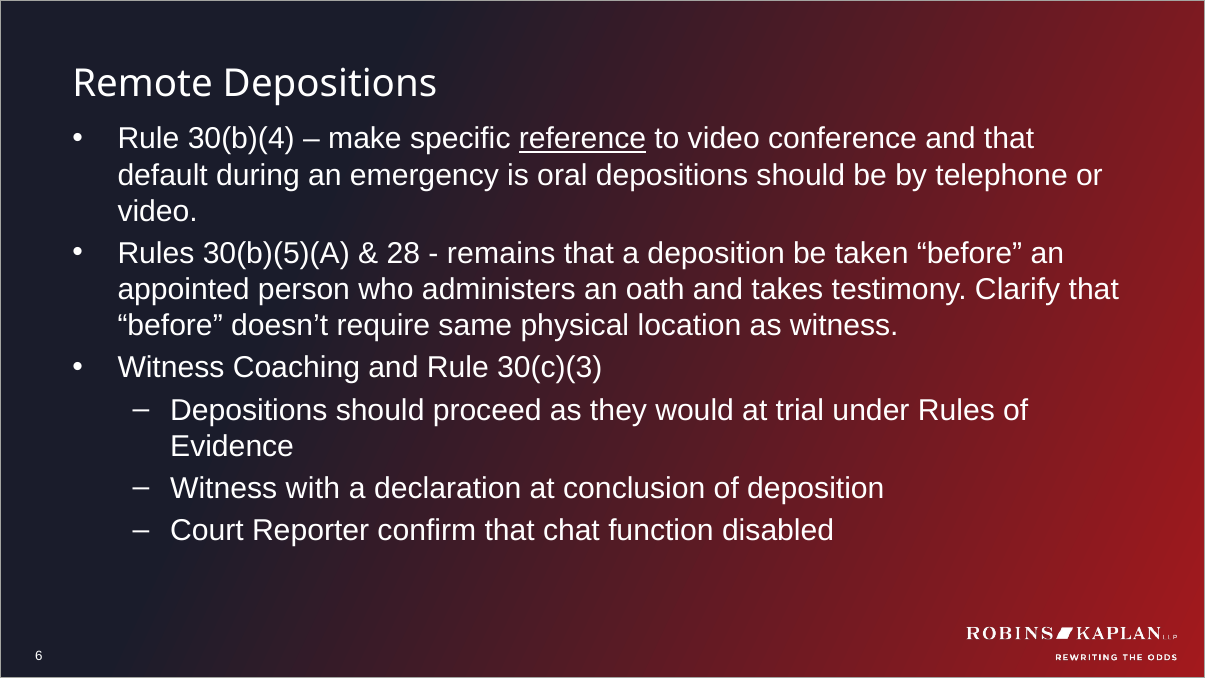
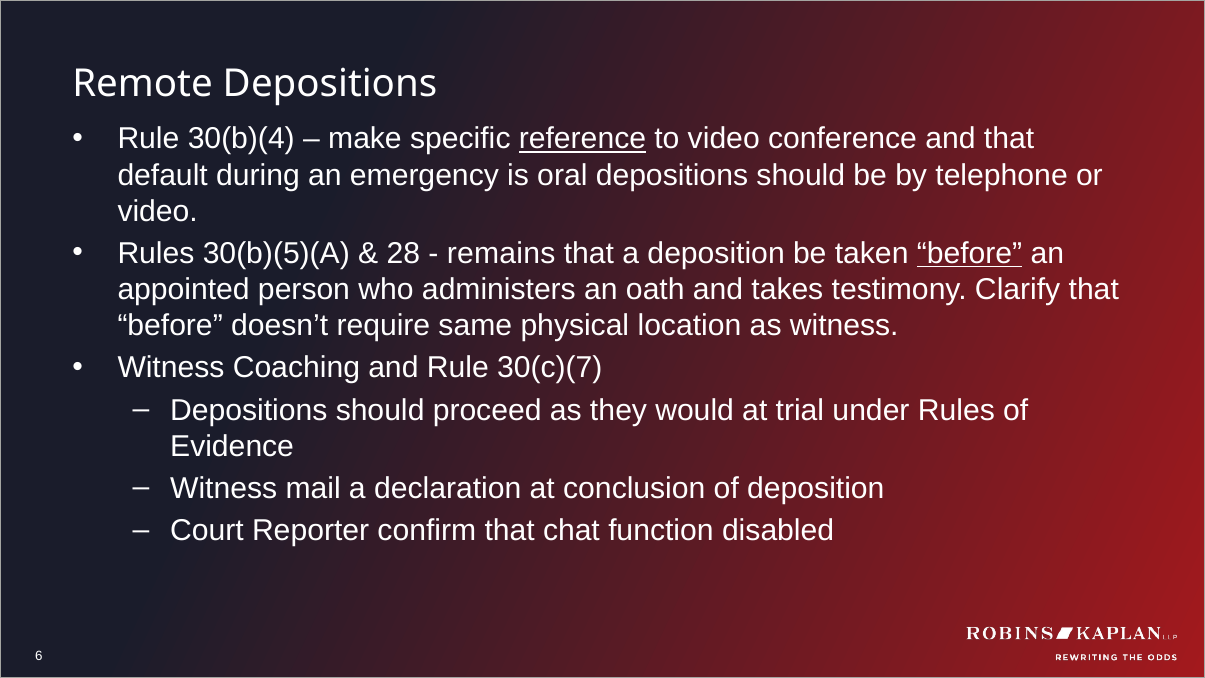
before underline: none -> present (970, 253)
30(c)(3: 30(c)(3 -> 30(c)(7 (550, 368)
with: with -> mail (313, 488)
